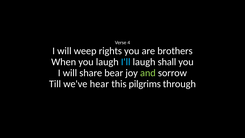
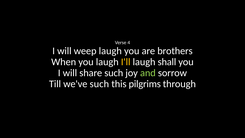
weep rights: rights -> laugh (110, 51)
I'll colour: light blue -> yellow (126, 62)
share bear: bear -> such (114, 73)
we've hear: hear -> such (99, 84)
